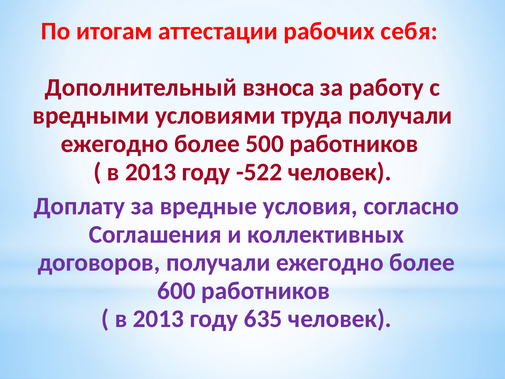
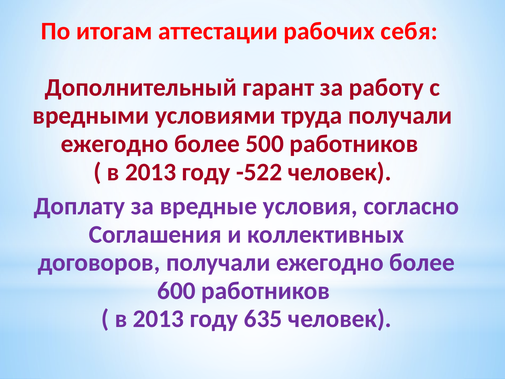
взноса: взноса -> гарант (278, 87)
